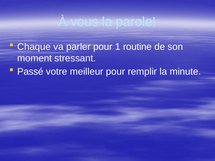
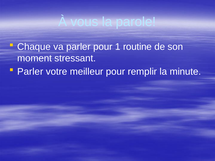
Passé: Passé -> Parler (30, 72)
